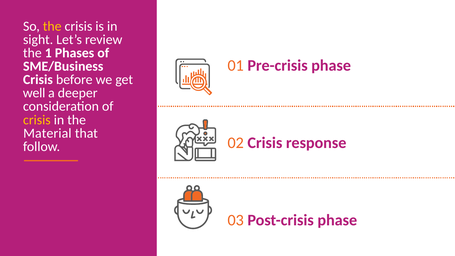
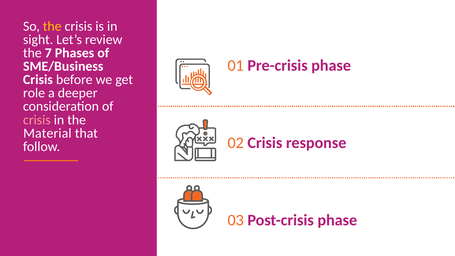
1: 1 -> 7 (48, 53)
well: well -> role (34, 93)
crisis colour: yellow -> pink (37, 120)
